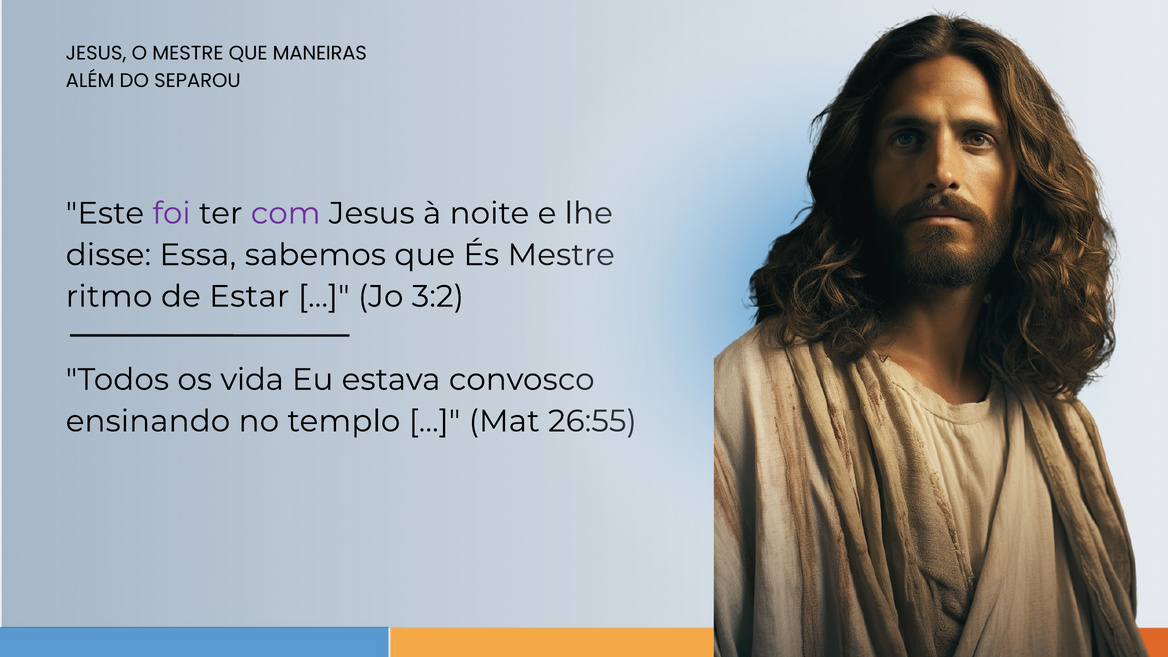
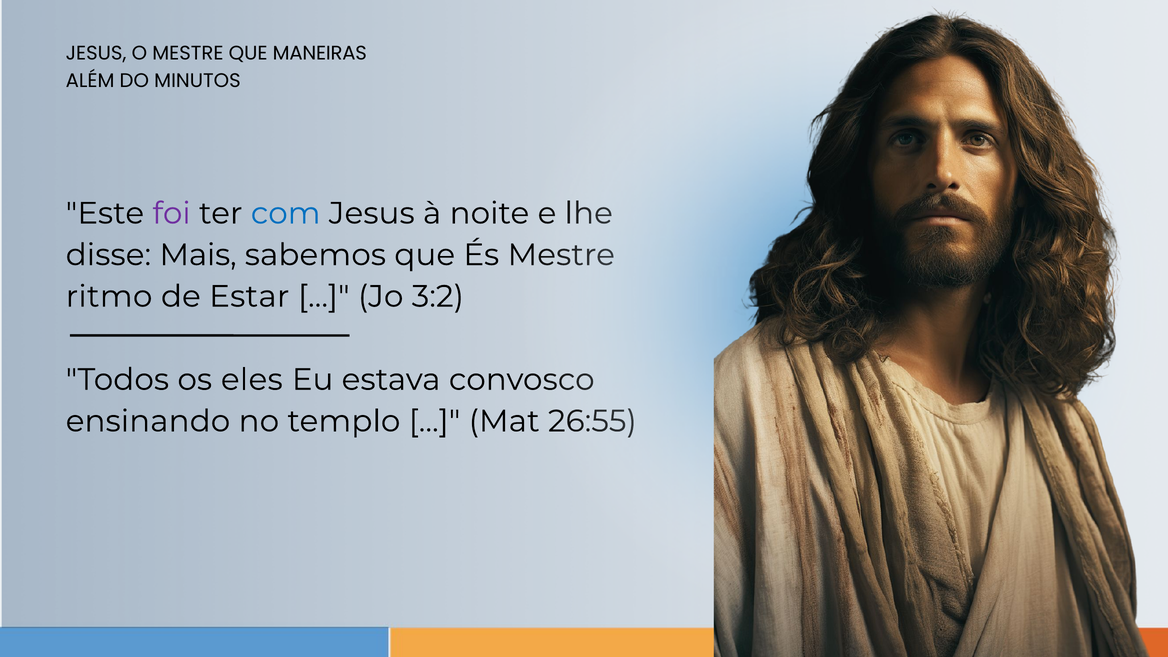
SEPAROU: SEPAROU -> MINUTOS (197, 81)
com colour: purple -> blue (286, 213)
Essa: Essa -> Mais (198, 255)
vida: vida -> eles (252, 380)
